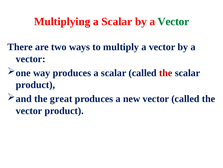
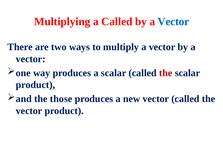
Multiplying a Scalar: Scalar -> Called (117, 21)
Vector colour: green -> blue (173, 21)
great: great -> those (61, 98)
